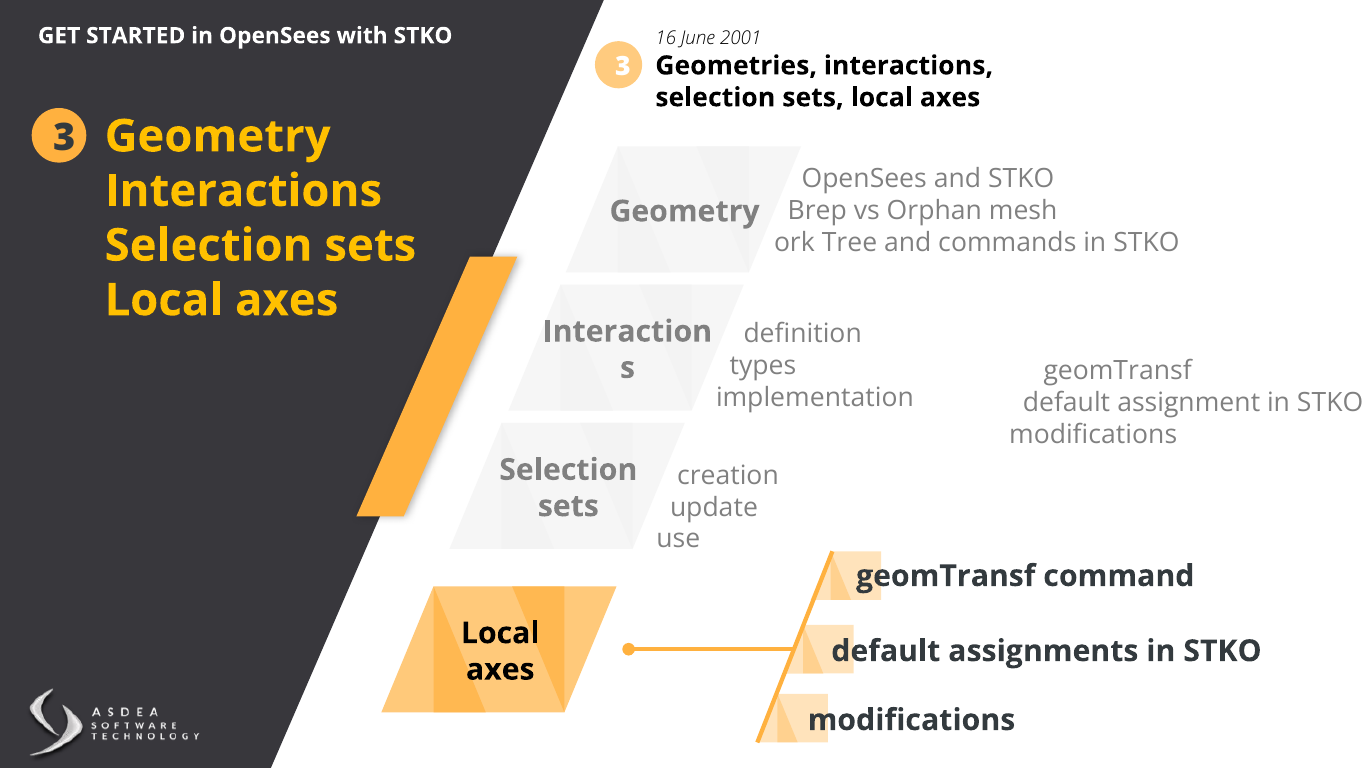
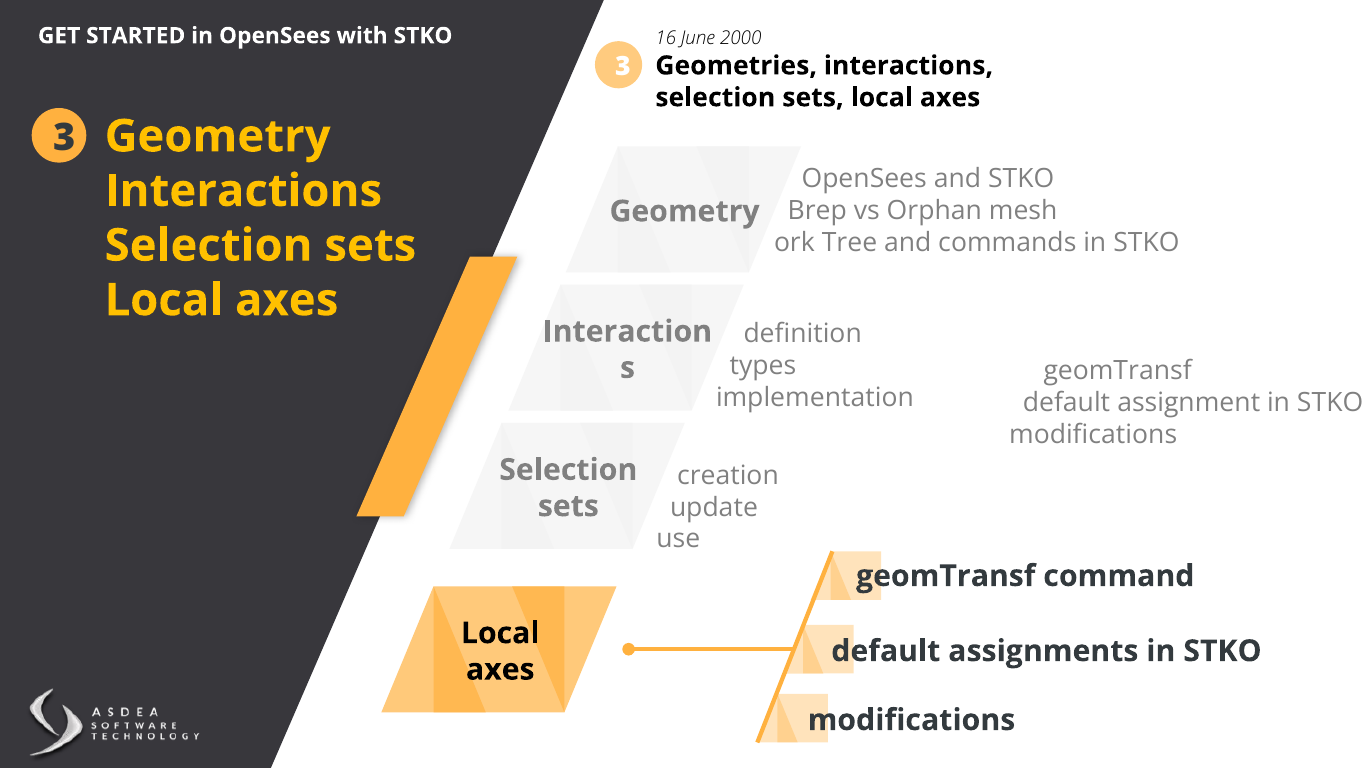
2001: 2001 -> 2000 (741, 38)
